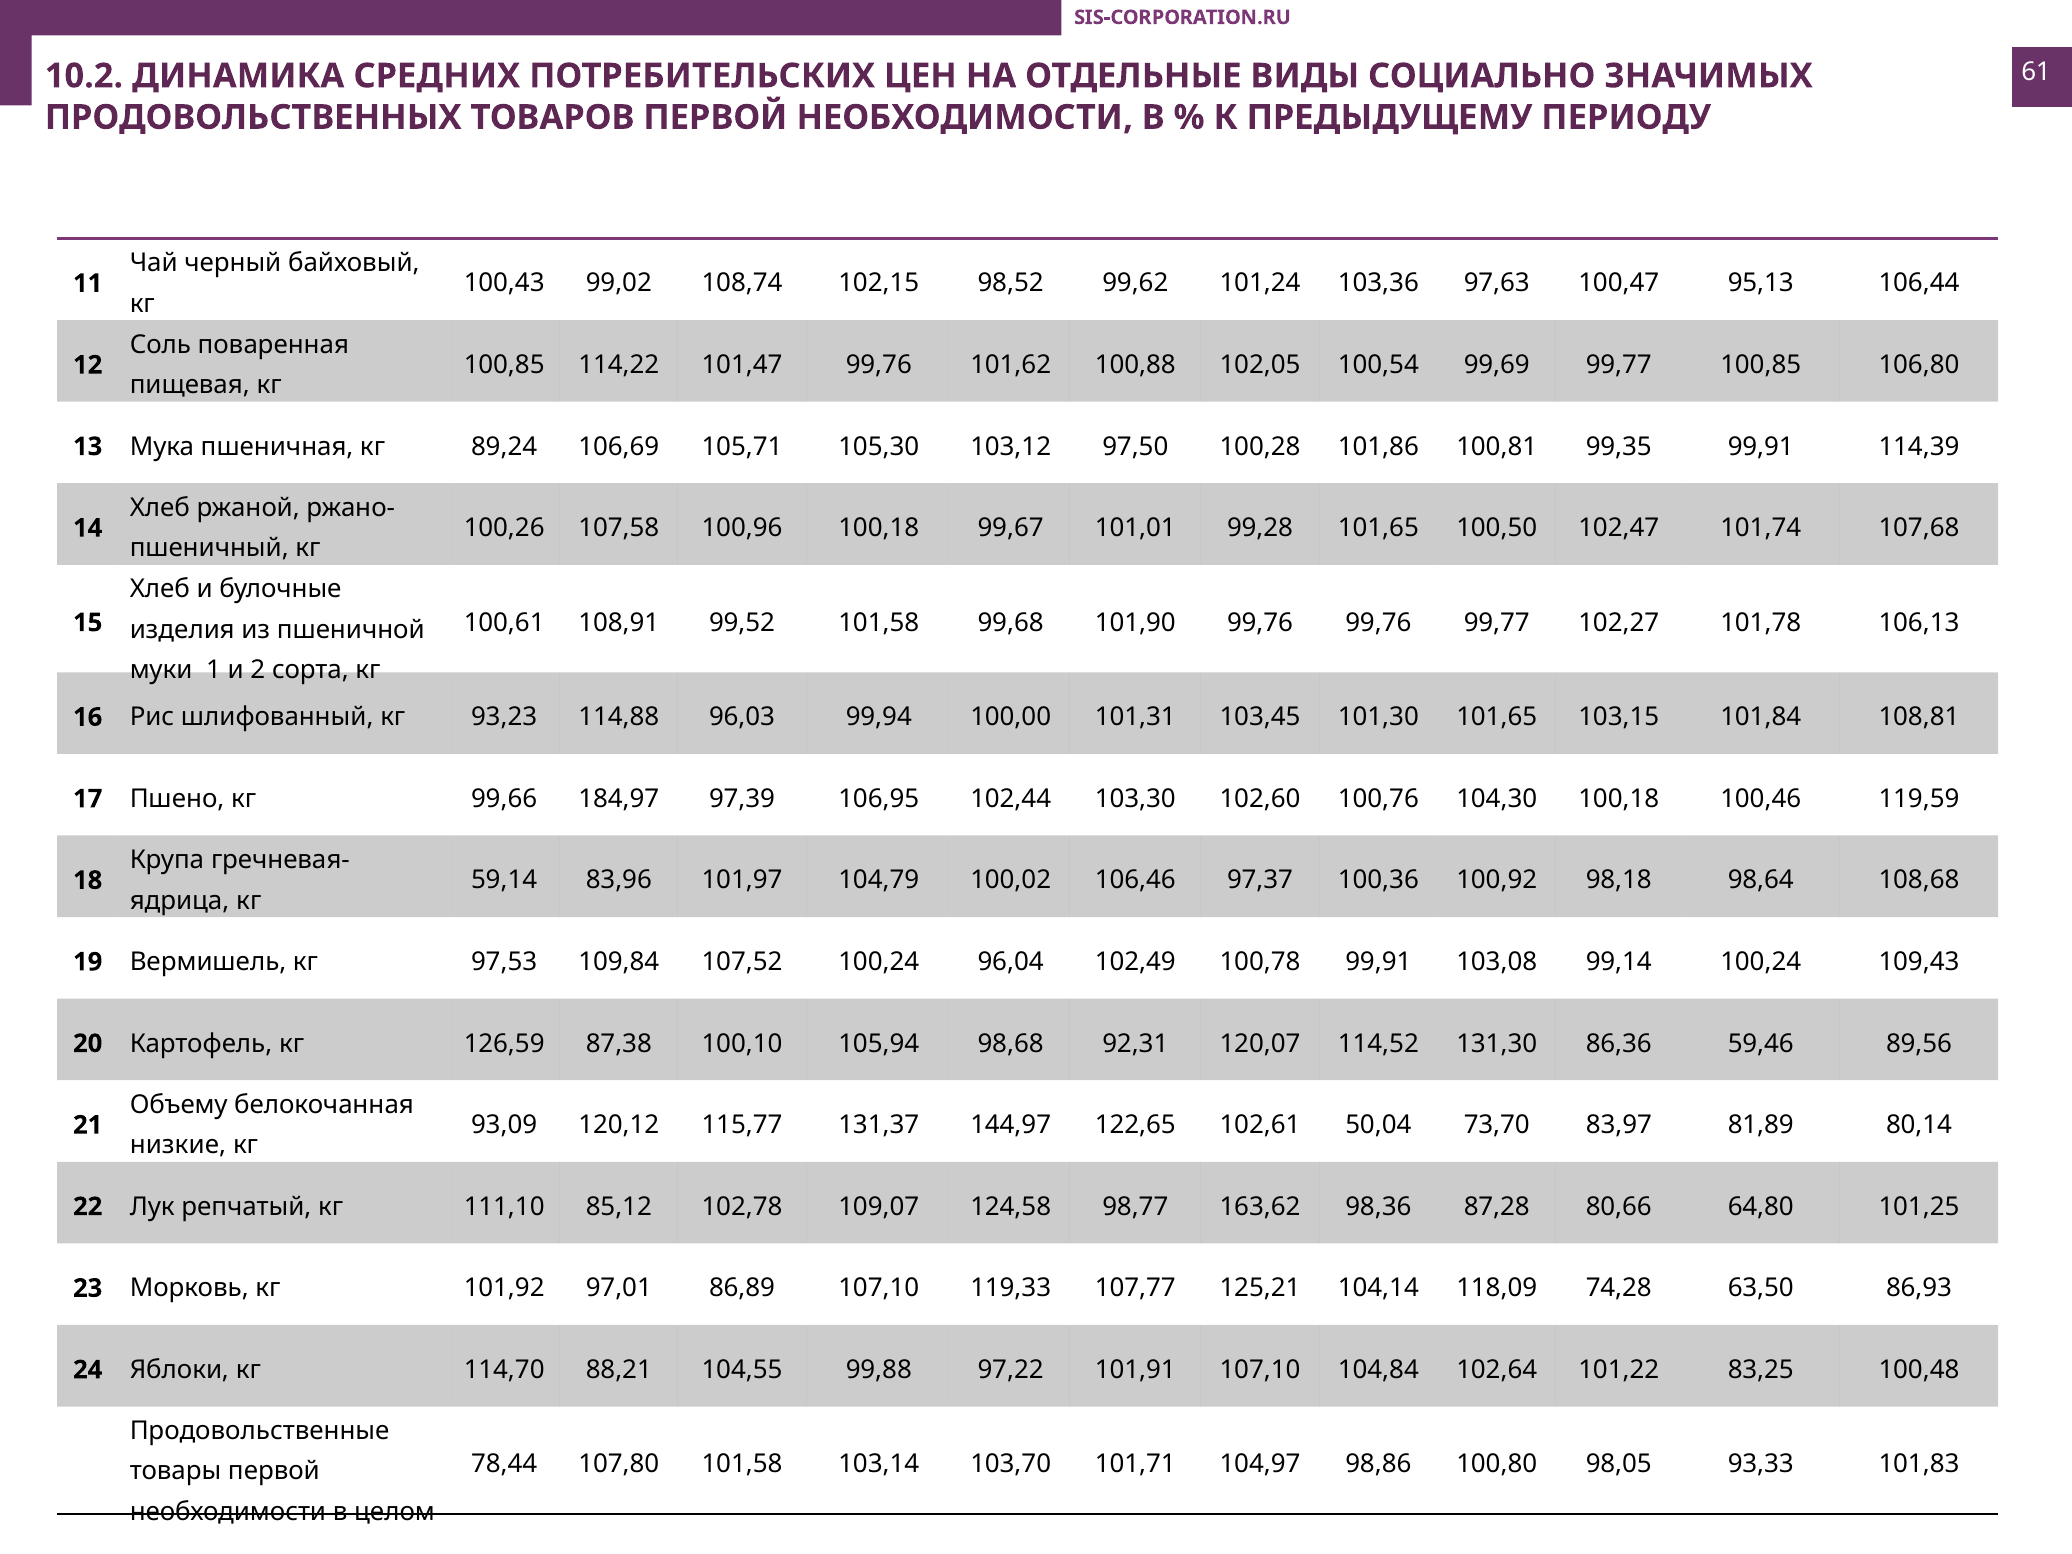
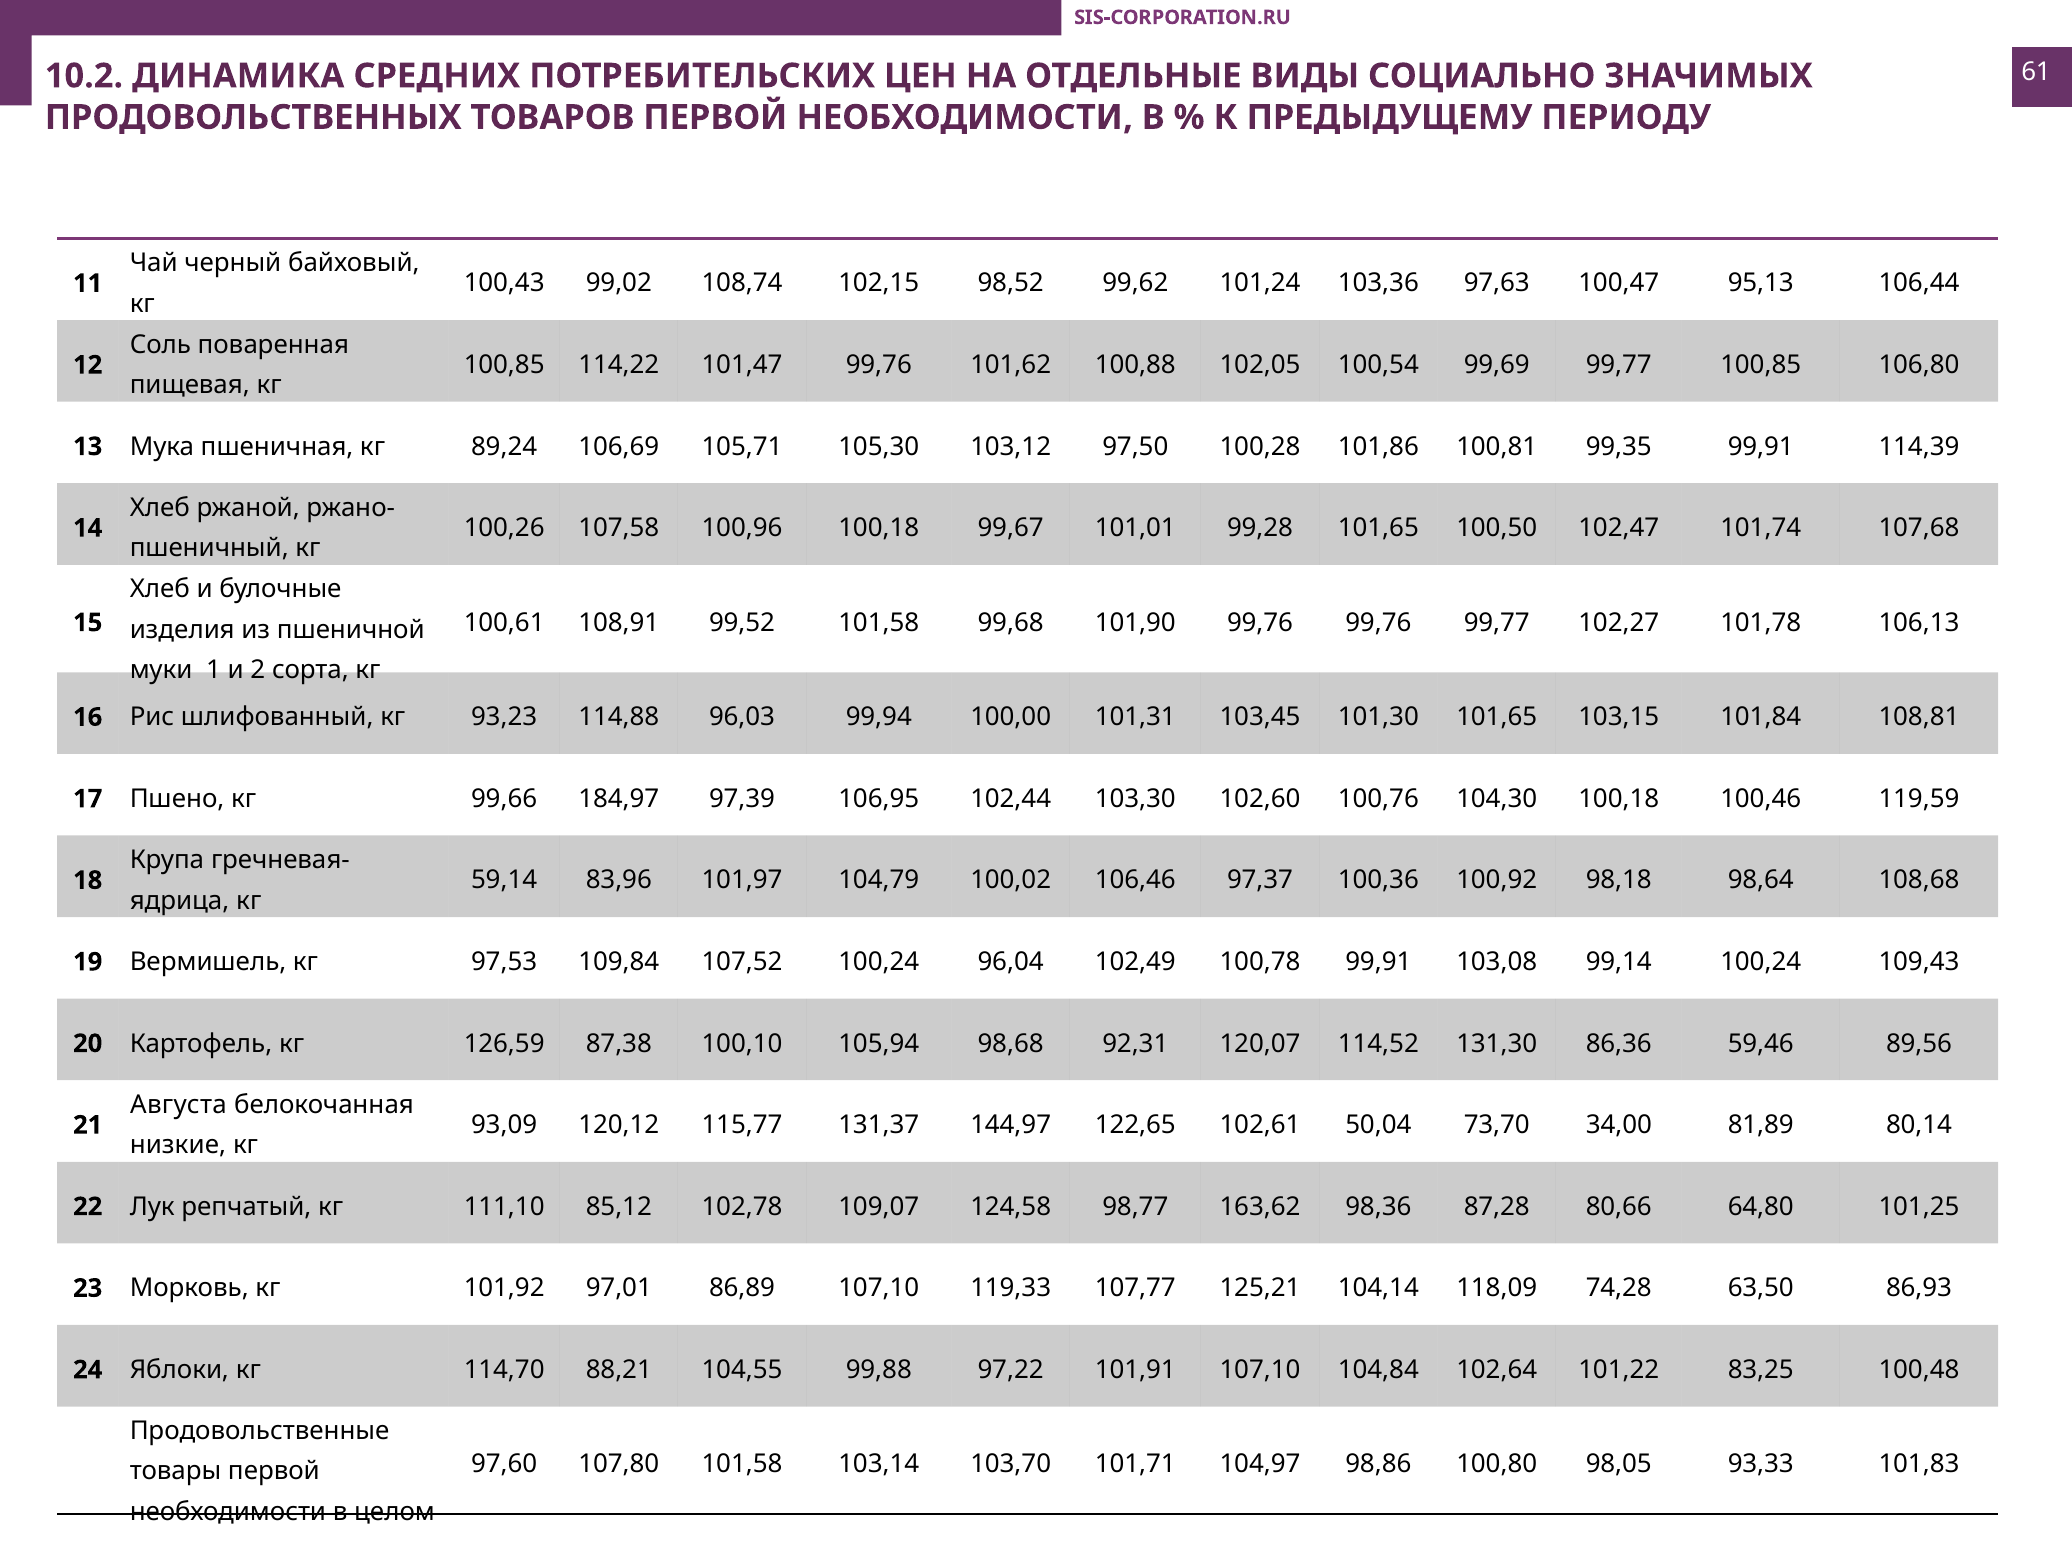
Объему: Объему -> Августа (178, 1105)
83,97: 83,97 -> 34,00 (1619, 1125)
78,44: 78,44 -> 97,60 (504, 1464)
